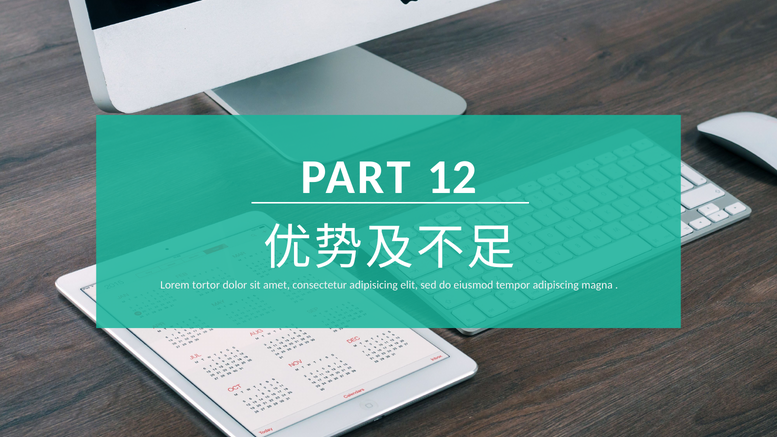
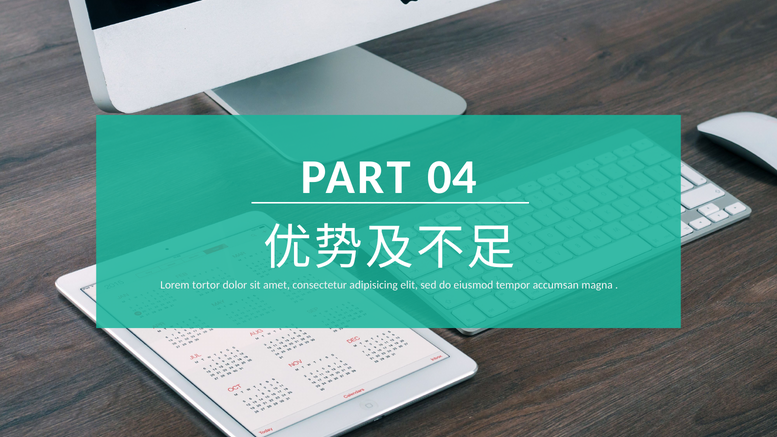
12: 12 -> 04 (452, 177)
adipiscing: adipiscing -> accumsan (556, 285)
